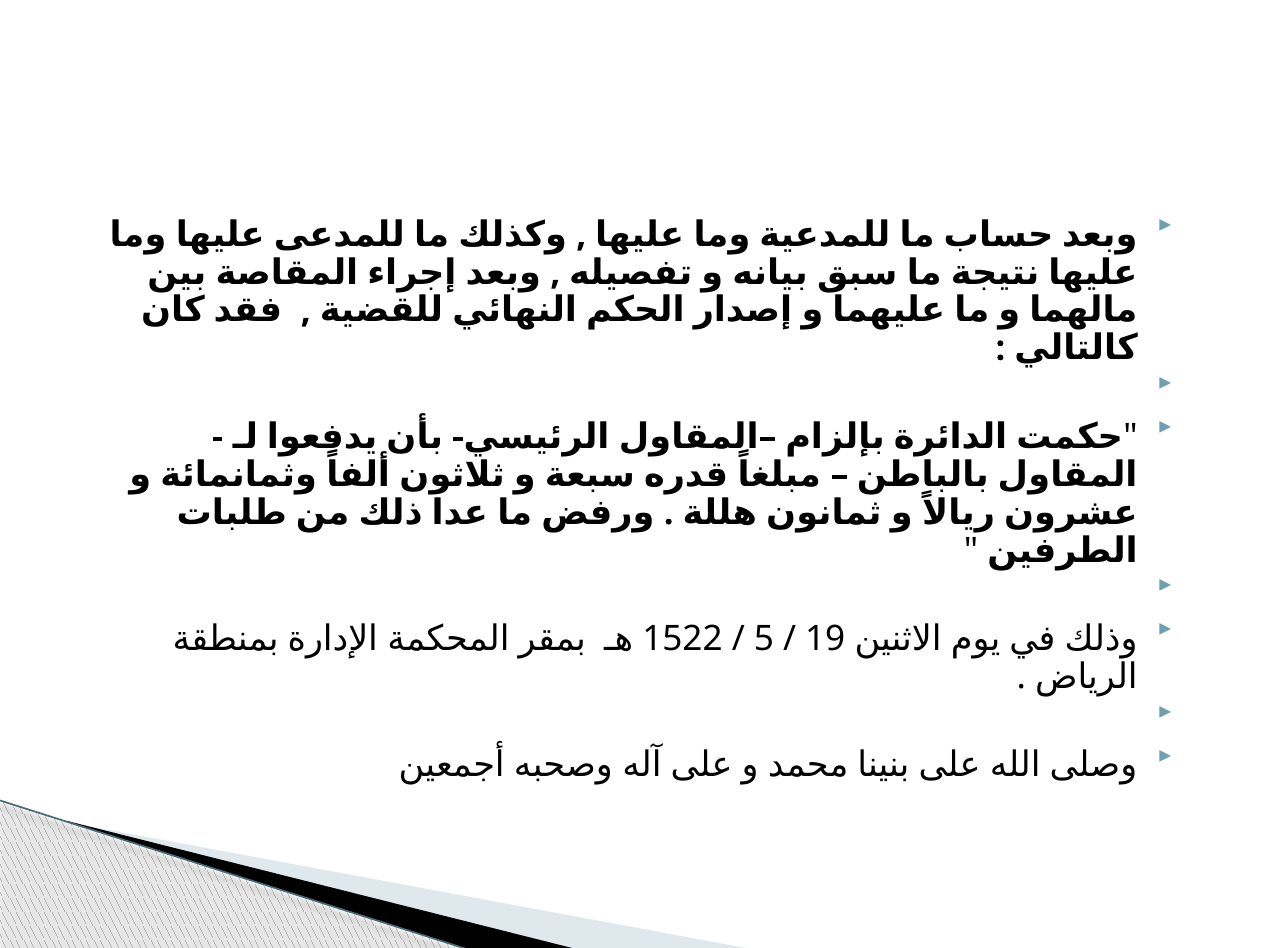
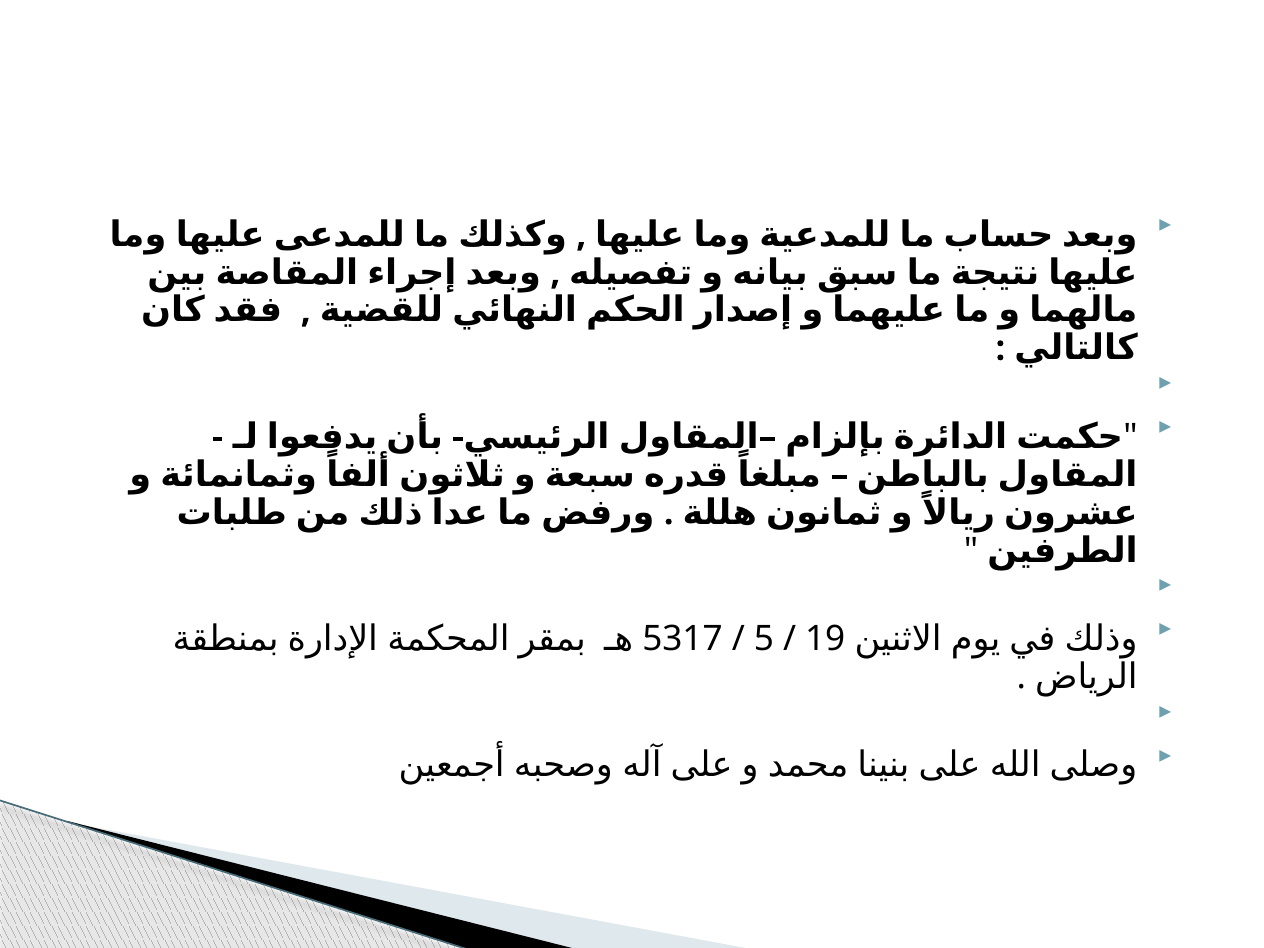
1522: 1522 -> 5317 (682, 639)
